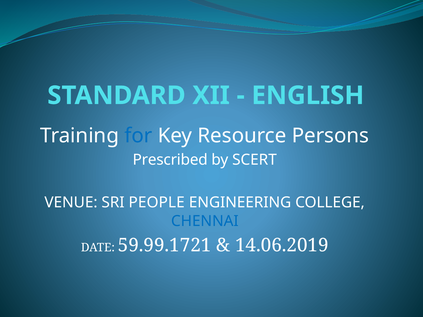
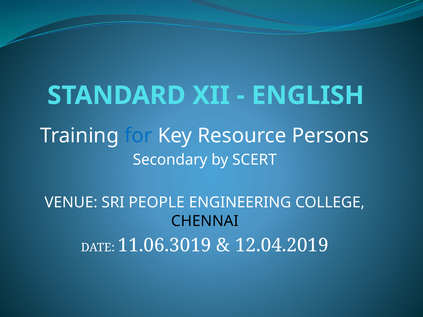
Prescribed: Prescribed -> Secondary (170, 160)
CHENNAI colour: blue -> black (205, 221)
59.99.1721: 59.99.1721 -> 11.06.3019 (165, 246)
14.06.2019: 14.06.2019 -> 12.04.2019 (282, 246)
